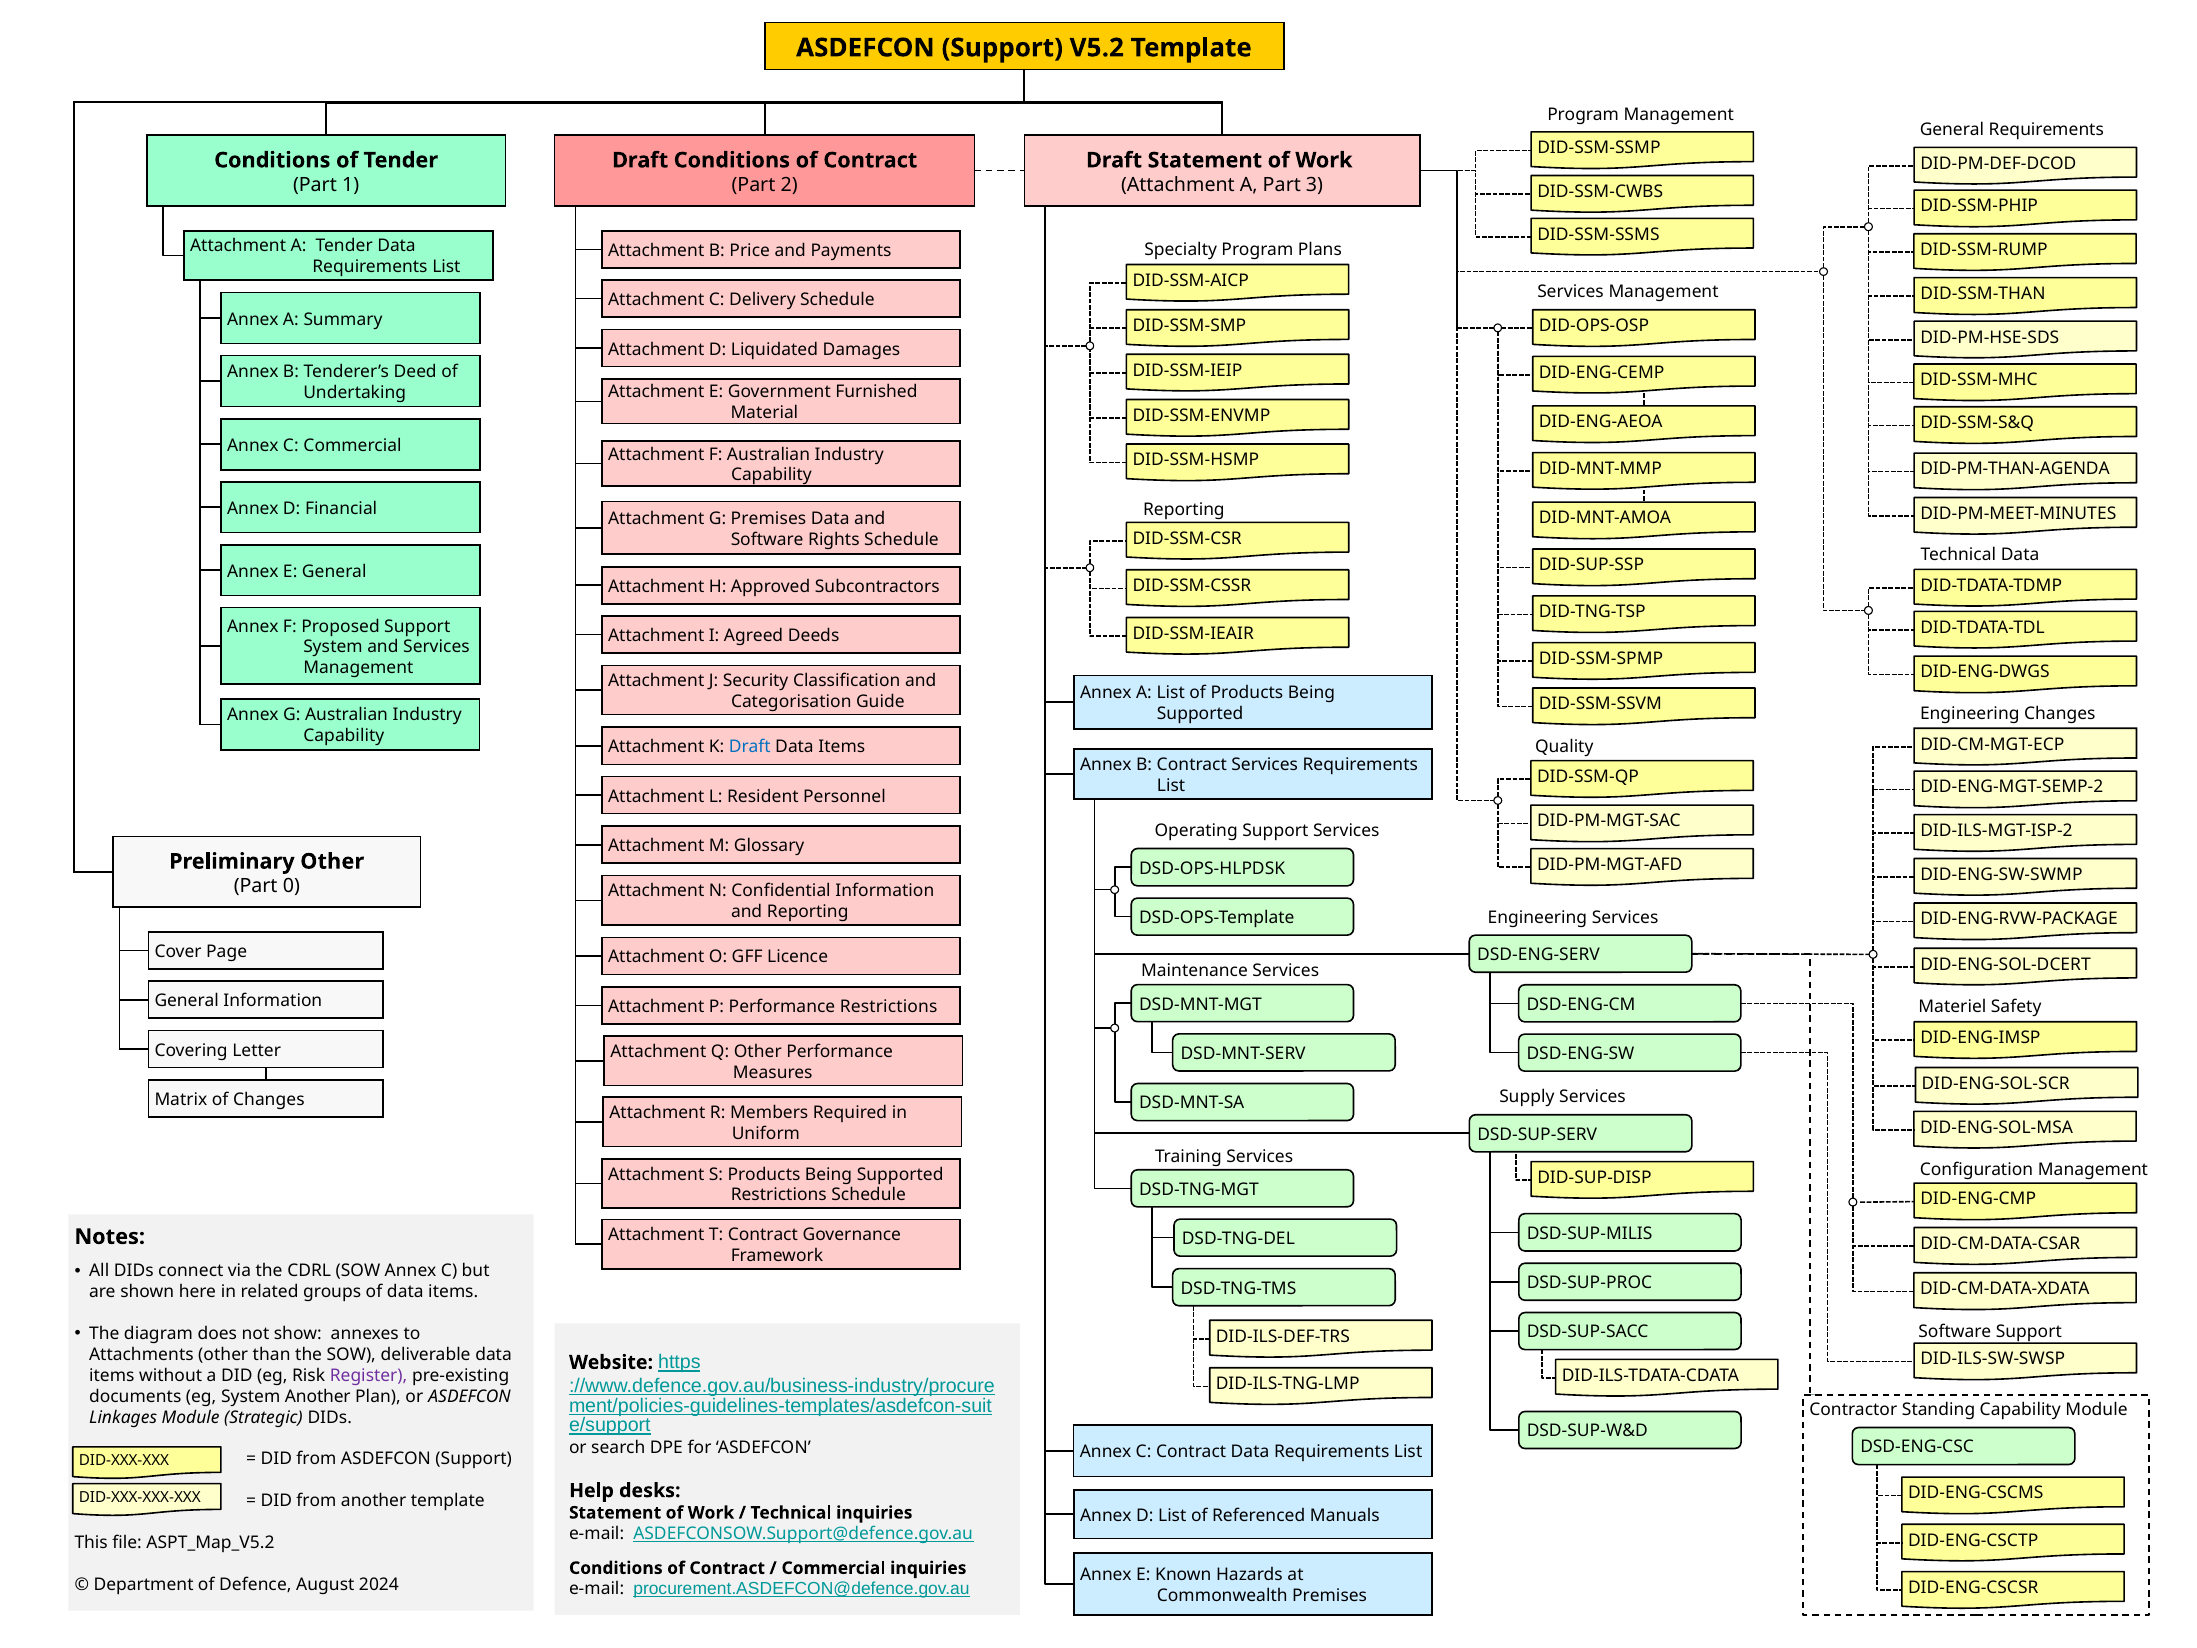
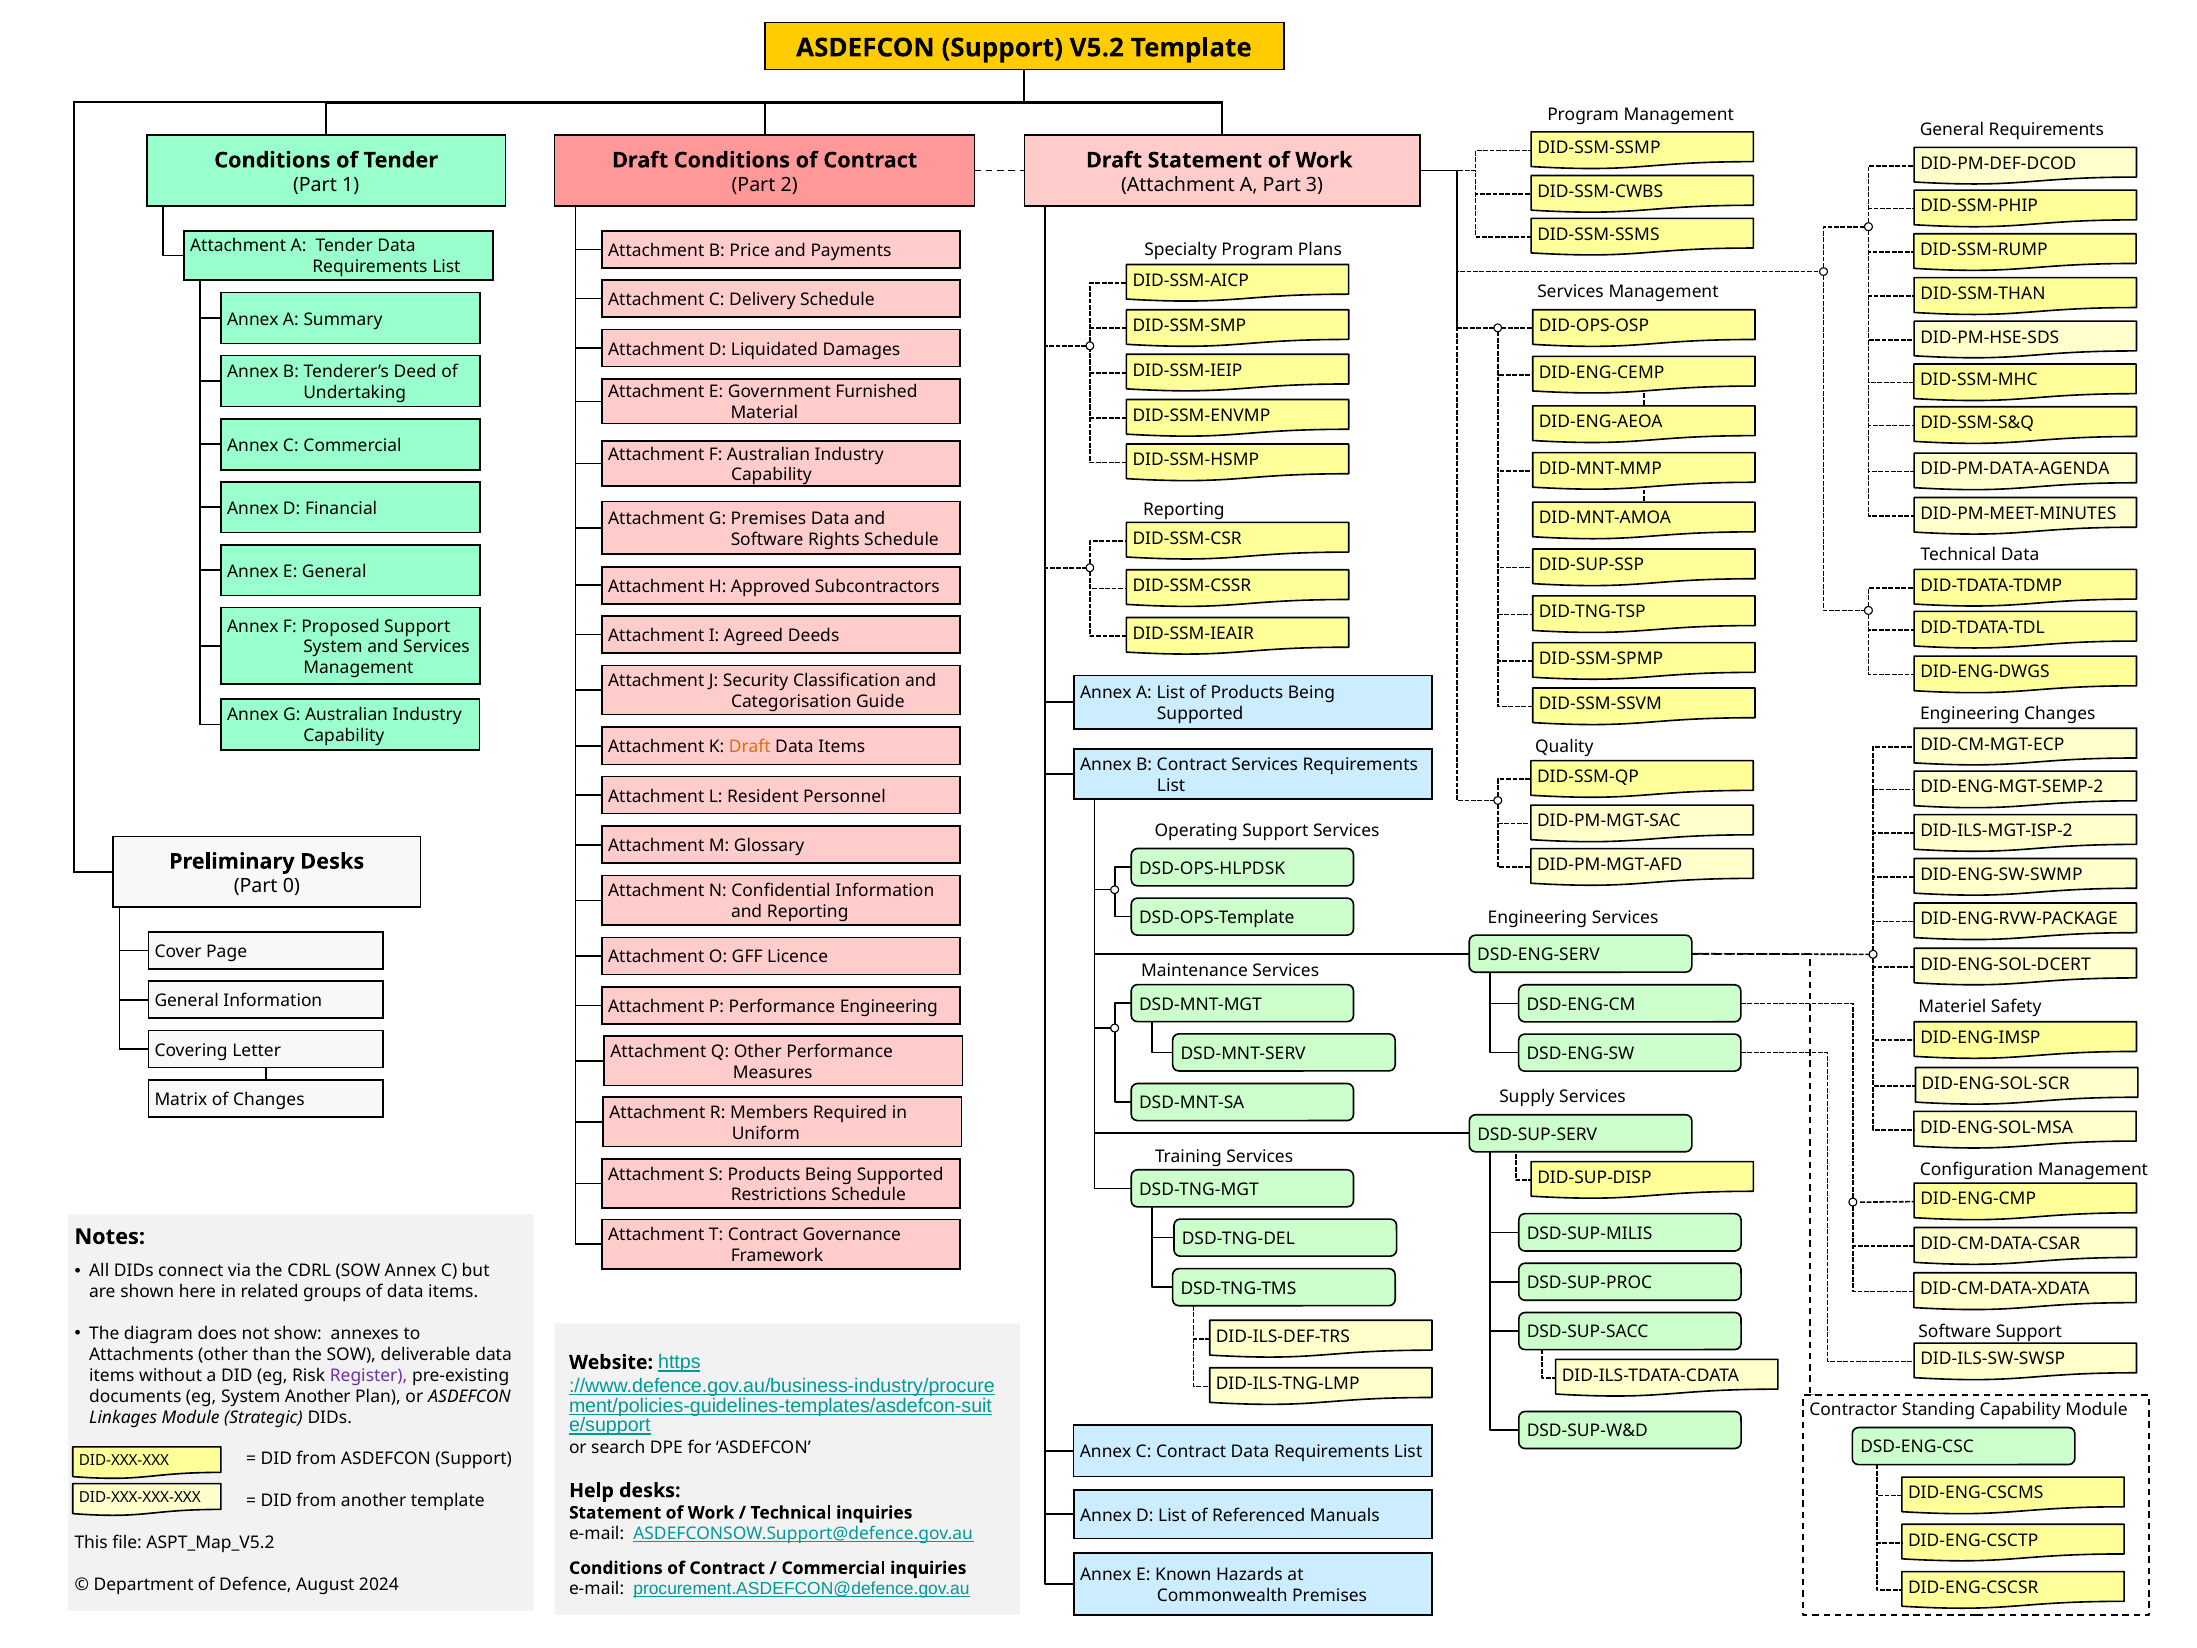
DID-PM-THAN-AGENDA: DID-PM-THAN-AGENDA -> DID-PM-DATA-AGENDA (2015, 469)
Draft colour: blue -> orange (750, 747)
Preliminary Other: Other -> Desks (332, 861)
Performance Restrictions: Restrictions -> Engineering (889, 1007)
